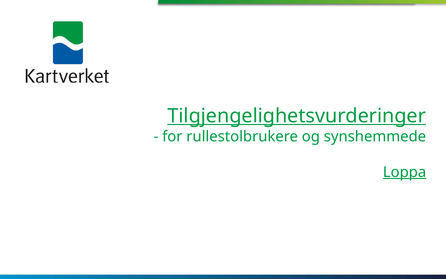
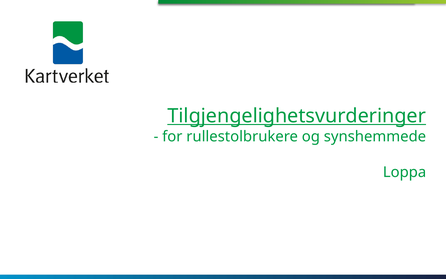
Loppa underline: present -> none (405, 172)
